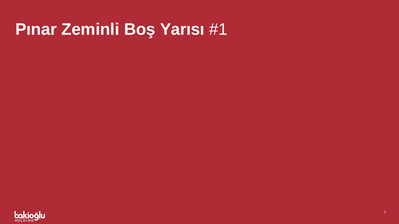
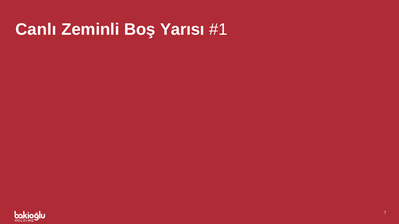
Pınar: Pınar -> Canlı (36, 29)
